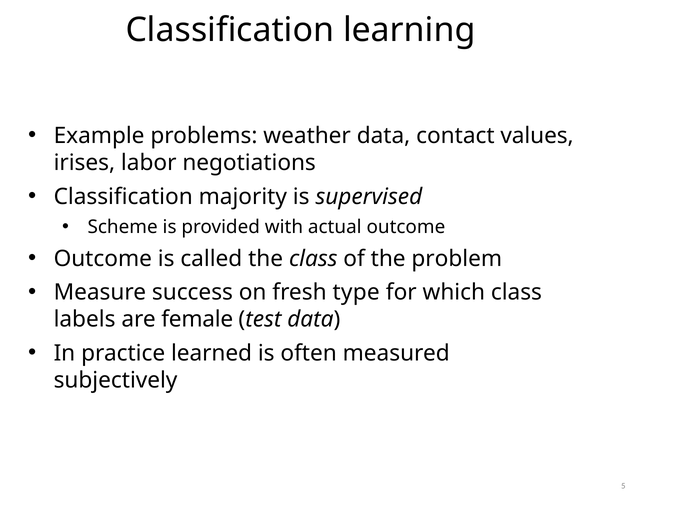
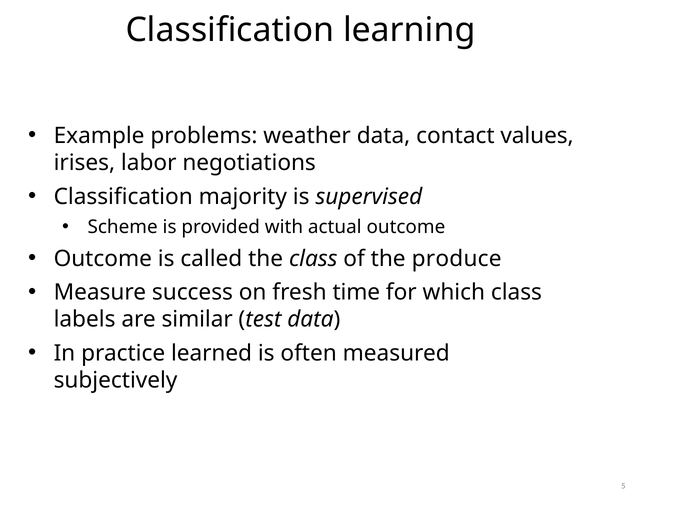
problem: problem -> produce (457, 259)
type: type -> time (356, 292)
female: female -> similar (197, 320)
